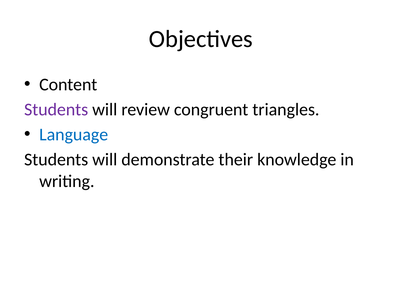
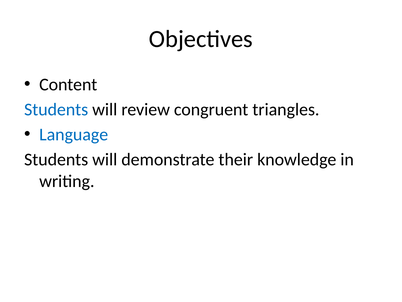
Students colour: purple -> blue (56, 109)
